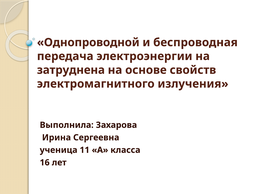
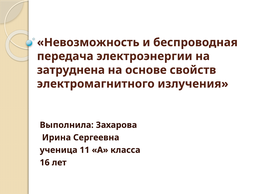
Однопроводной: Однопроводной -> Невозможность (88, 42)
